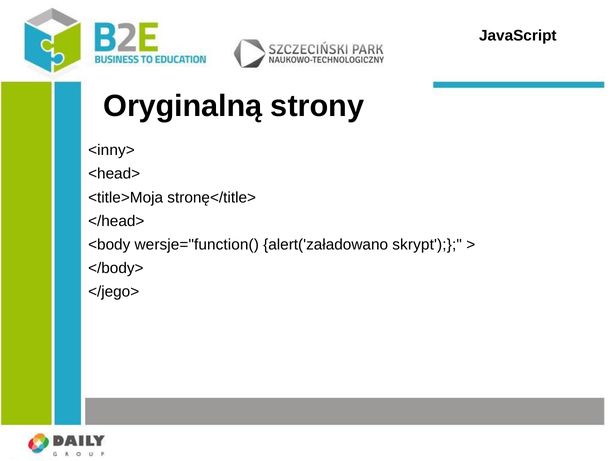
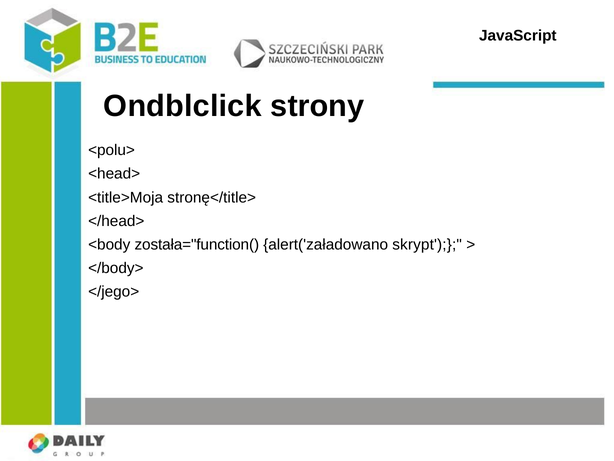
Oryginalną: Oryginalną -> Ondblclick (183, 106)
<inny>: <inny> -> <polu> (112, 150)
wersje="function(: wersje="function( -> została="function( (197, 244)
